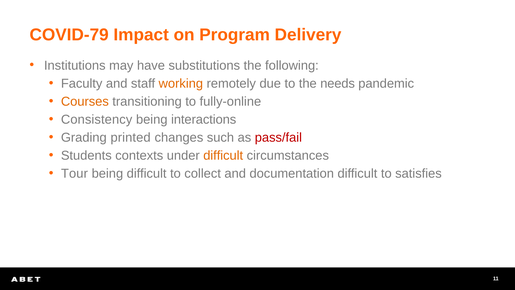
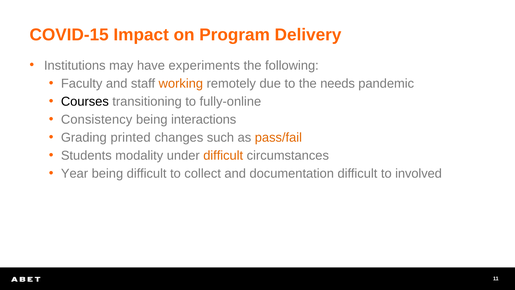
COVID-79: COVID-79 -> COVID-15 (69, 35)
substitutions: substitutions -> experiments (204, 65)
Courses colour: orange -> black (85, 101)
pass/fail colour: red -> orange (278, 137)
contexts: contexts -> modality (139, 155)
Tour: Tour -> Year (75, 173)
satisfies: satisfies -> involved (419, 173)
